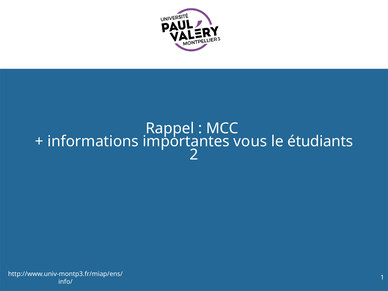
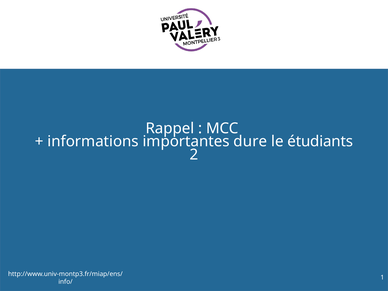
vous: vous -> dure (250, 141)
